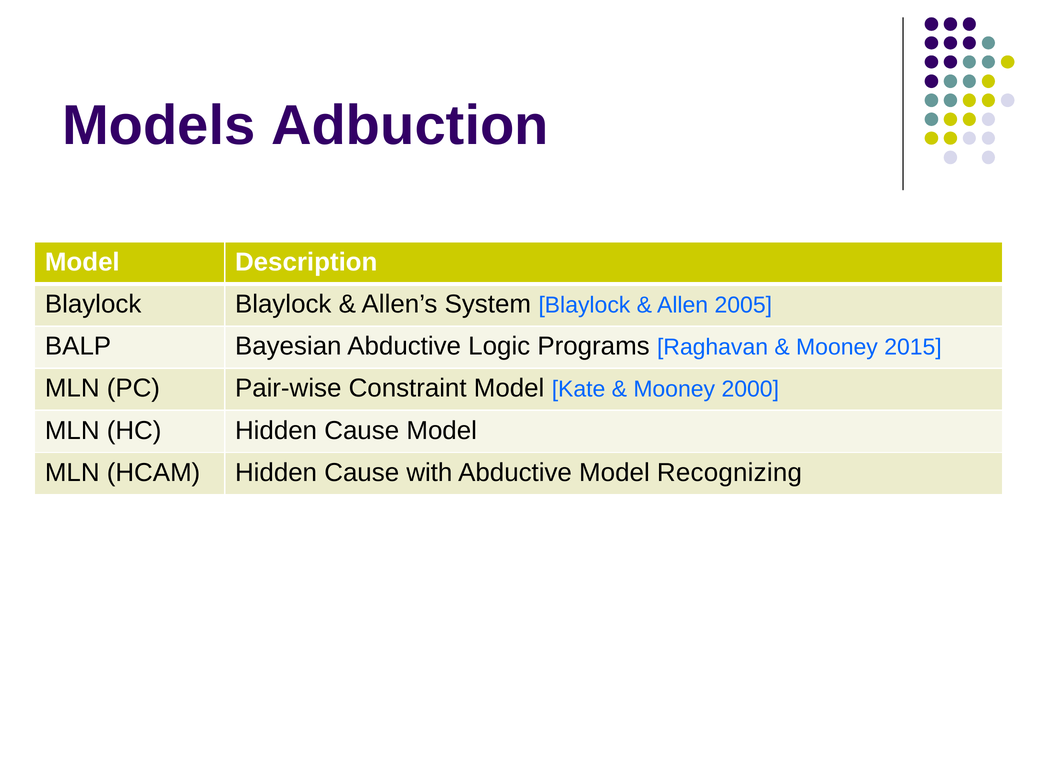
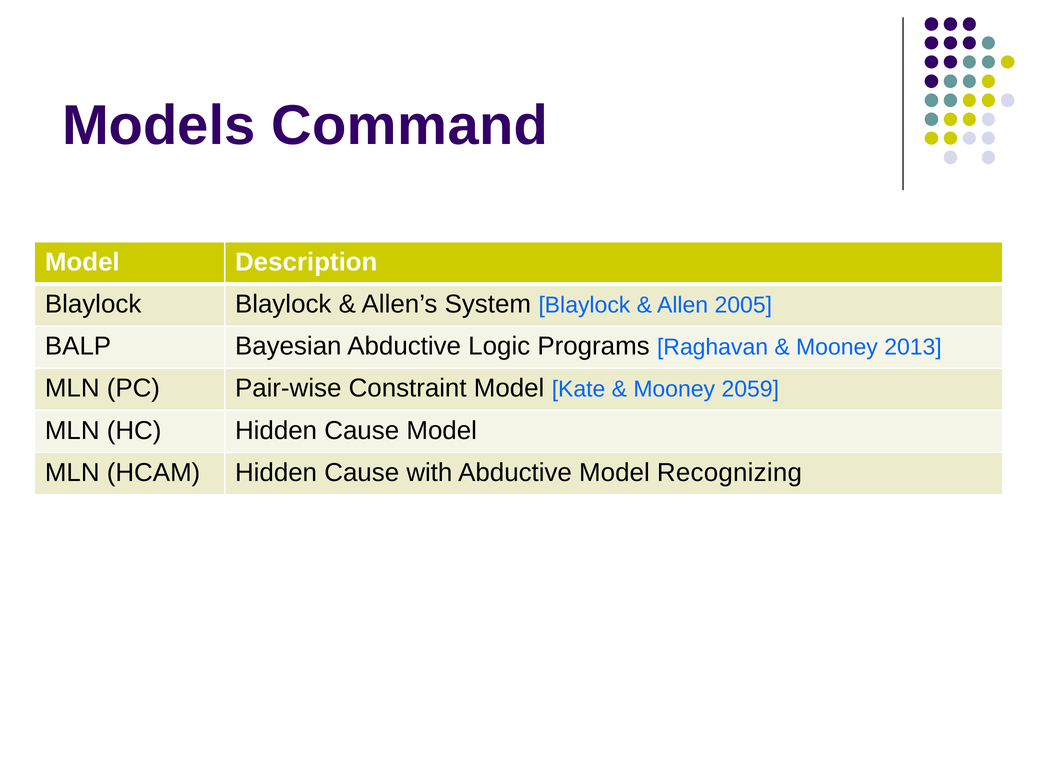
Adbuction: Adbuction -> Command (410, 126)
2015: 2015 -> 2013 (913, 347)
2000: 2000 -> 2059 (750, 389)
